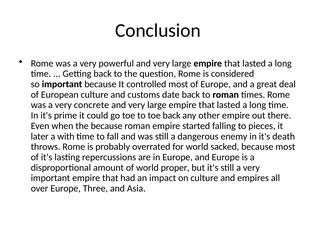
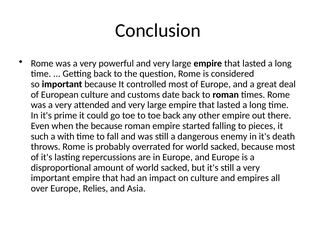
concrete: concrete -> attended (92, 105)
later: later -> such (40, 136)
of world proper: proper -> sacked (175, 168)
Three: Three -> Relies (95, 188)
